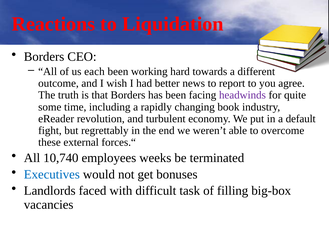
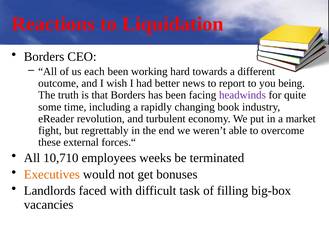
agree: agree -> being (292, 84)
default: default -> market (301, 119)
10,740: 10,740 -> 10,710 (61, 158)
Executives colour: blue -> orange (52, 175)
